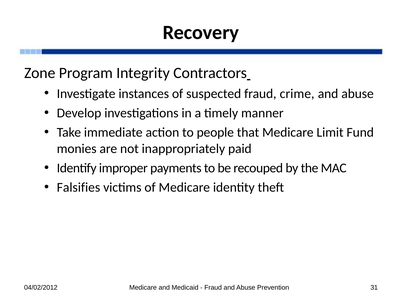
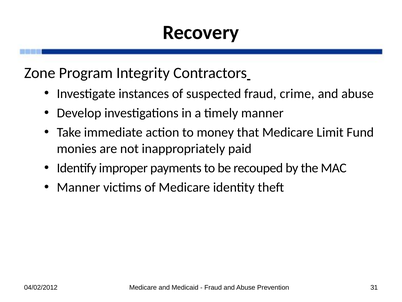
people: people -> money (215, 132)
Falsifies: Falsifies -> Manner (78, 187)
